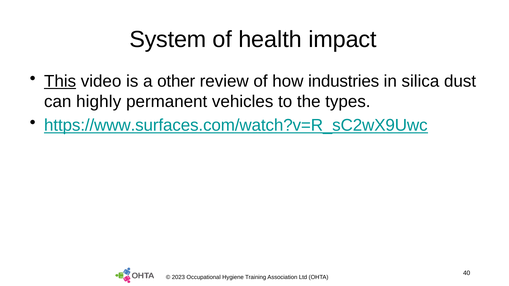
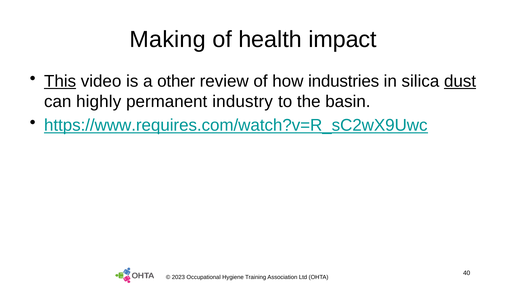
System: System -> Making (168, 39)
dust underline: none -> present (460, 81)
vehicles: vehicles -> industry (243, 102)
types: types -> basin (348, 102)
https://www.surfaces.com/watch?v=R_sC2wX9Uwc: https://www.surfaces.com/watch?v=R_sC2wX9Uwc -> https://www.requires.com/watch?v=R_sC2wX9Uwc (236, 125)
